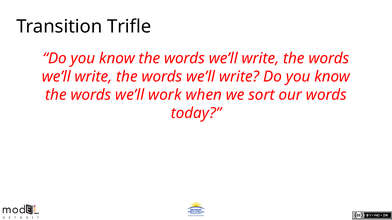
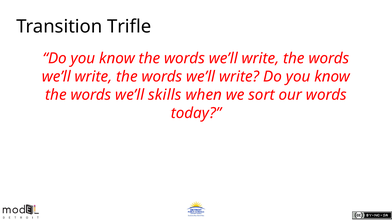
work: work -> skills (165, 95)
